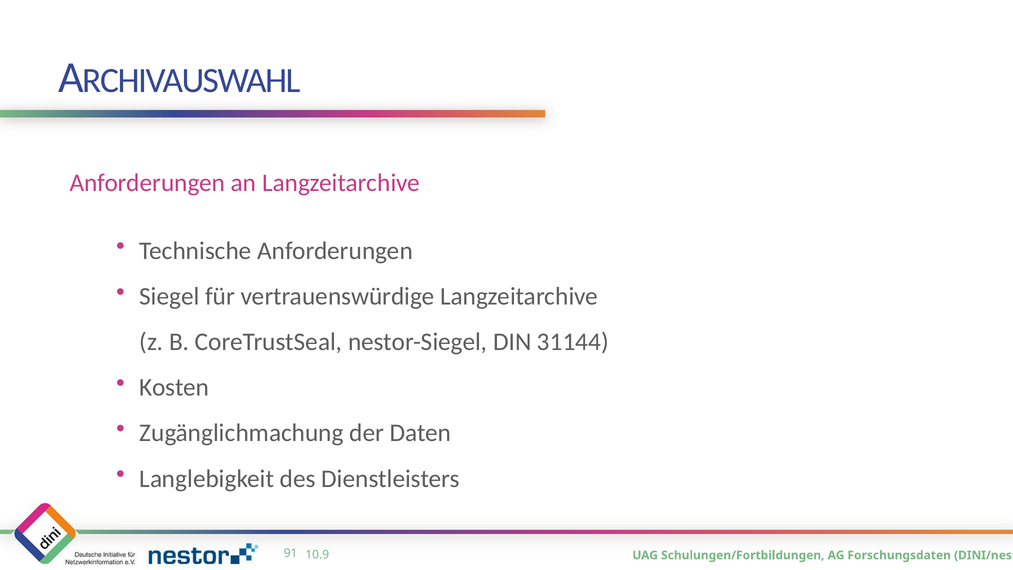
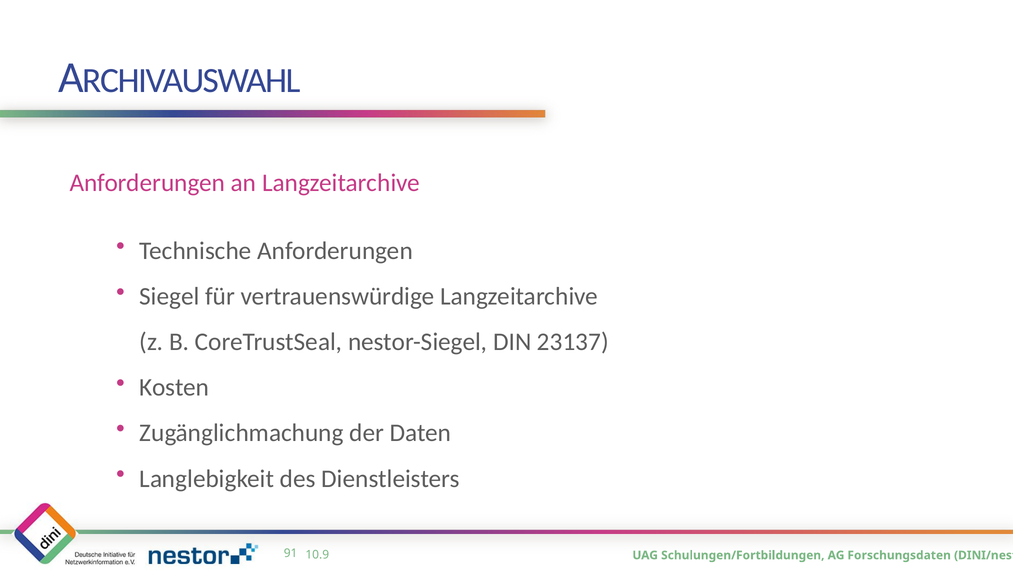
31144: 31144 -> 23137 (573, 342)
